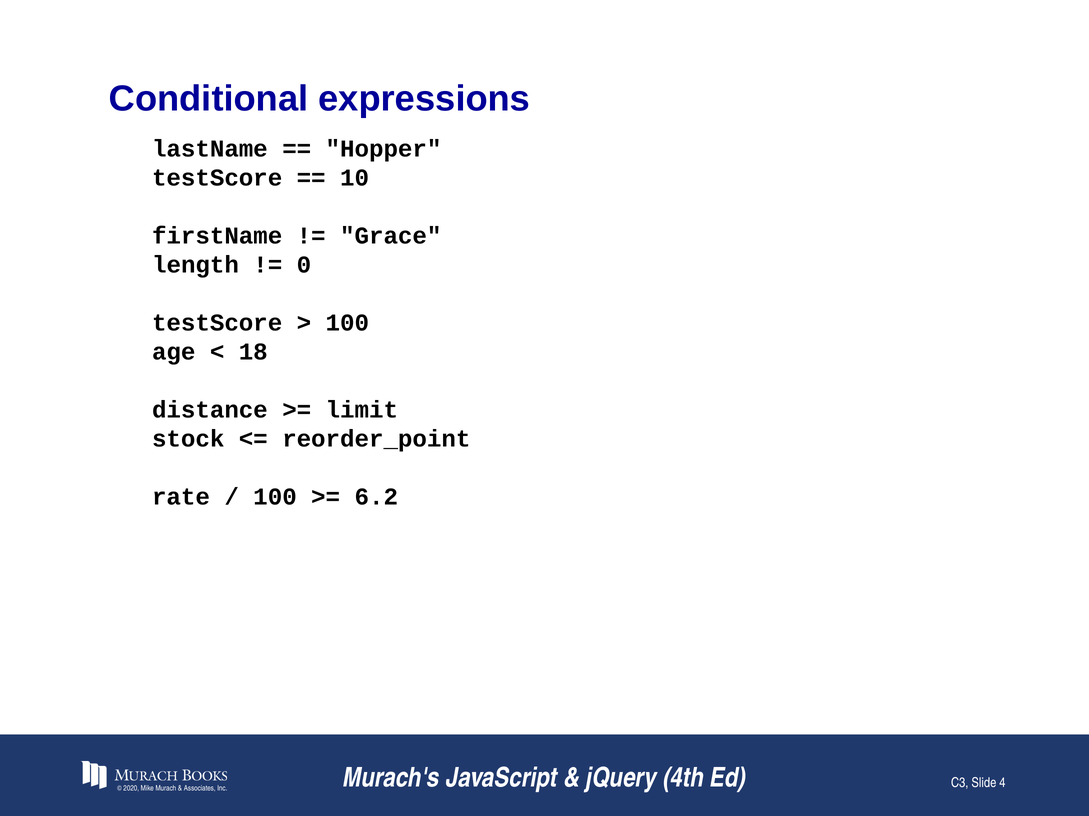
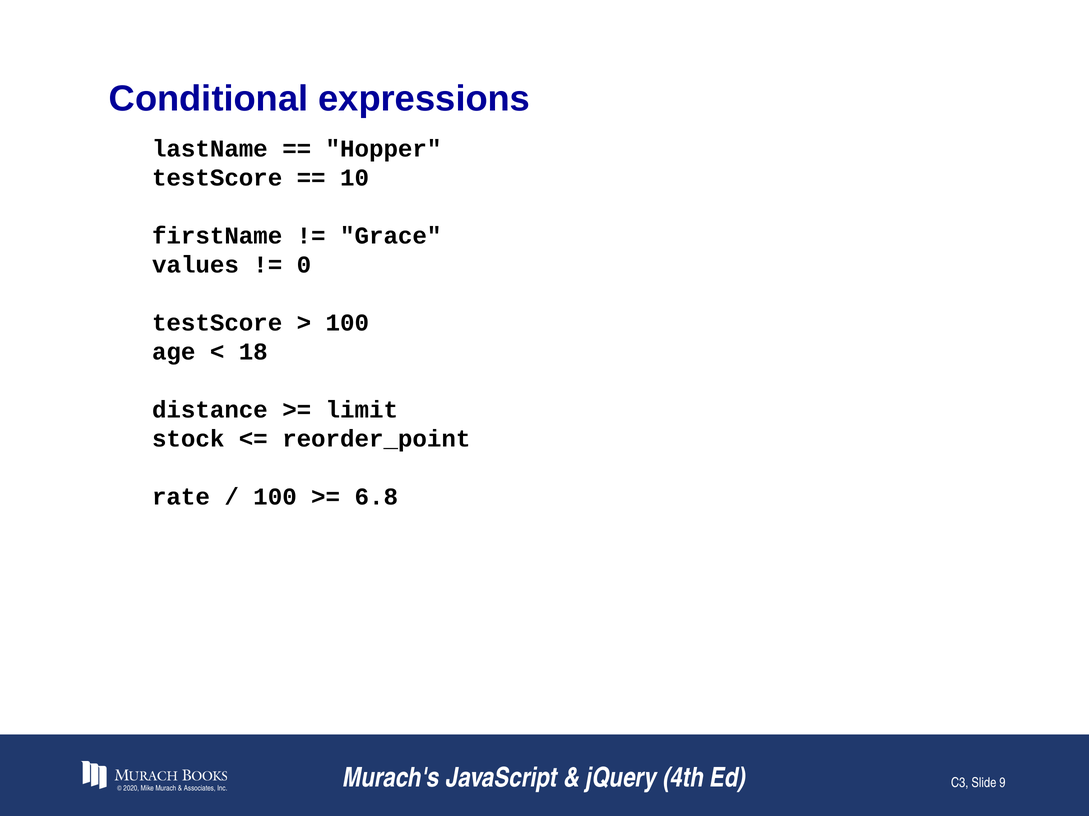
length: length -> values (196, 265)
6.2: 6.2 -> 6.8 (376, 497)
4: 4 -> 9 (1002, 784)
